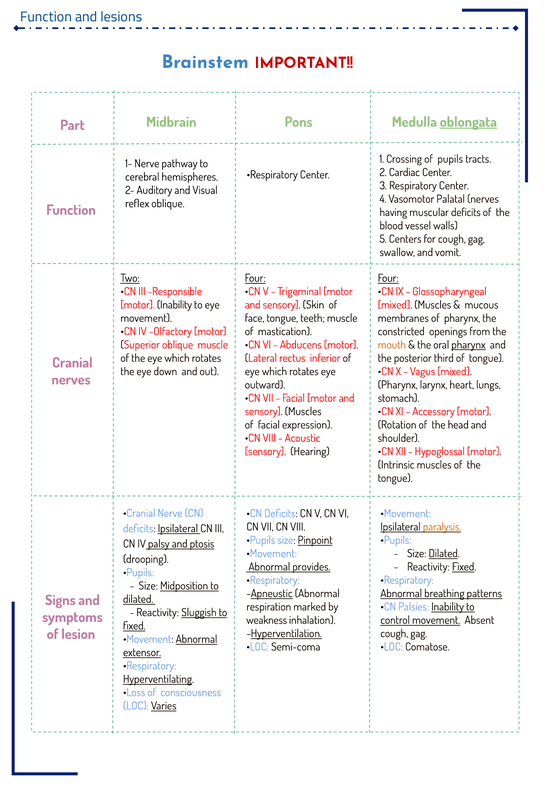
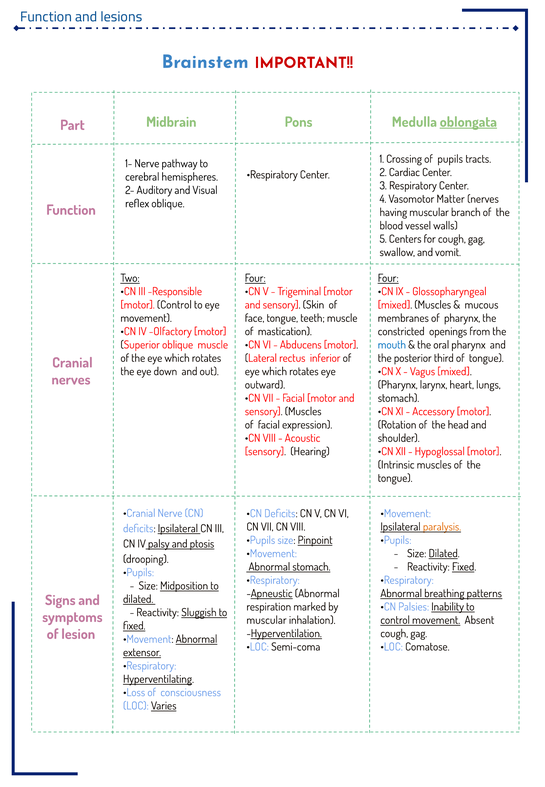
Palatal: Palatal -> Matter (451, 199)
muscular deficits: deficits -> branch (466, 212)
motor Inability: Inability -> Control (174, 305)
mouth colour: orange -> blue (392, 345)
pharynx underline: present -> none (468, 345)
Abnormal provides: provides -> stomach (311, 567)
weakness: weakness -> muscular (267, 620)
